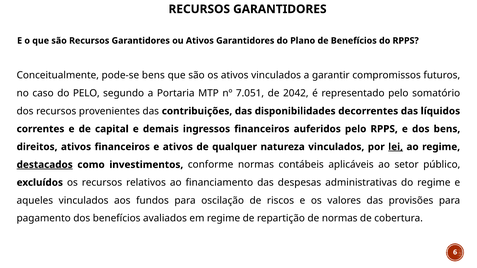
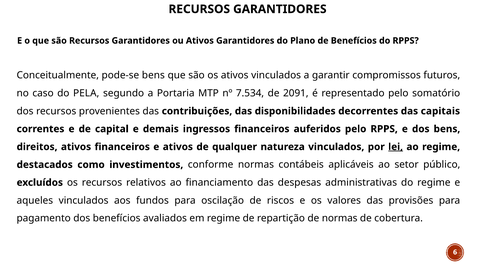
do PELO: PELO -> PELA (86, 93)
7.051: 7.051 -> 7.534 (250, 93)
2042: 2042 -> 2091 (296, 93)
líquidos: líquidos -> capitais (440, 111)
destacados underline: present -> none (45, 165)
